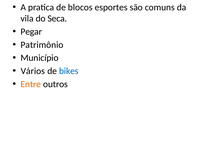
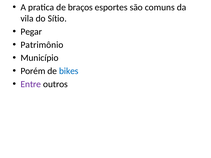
blocos: blocos -> braços (80, 7)
Seca: Seca -> Sítio (57, 19)
Vários: Vários -> Porém (33, 71)
Entre colour: orange -> purple (31, 84)
